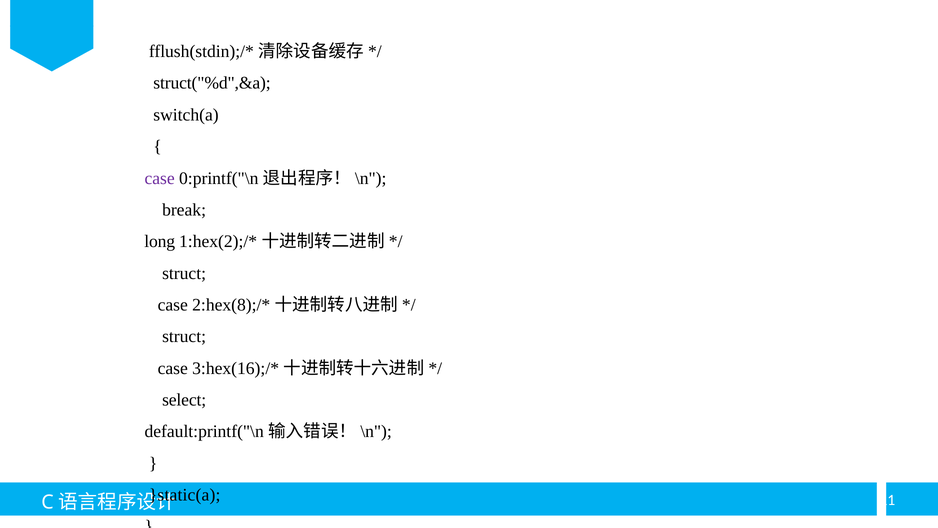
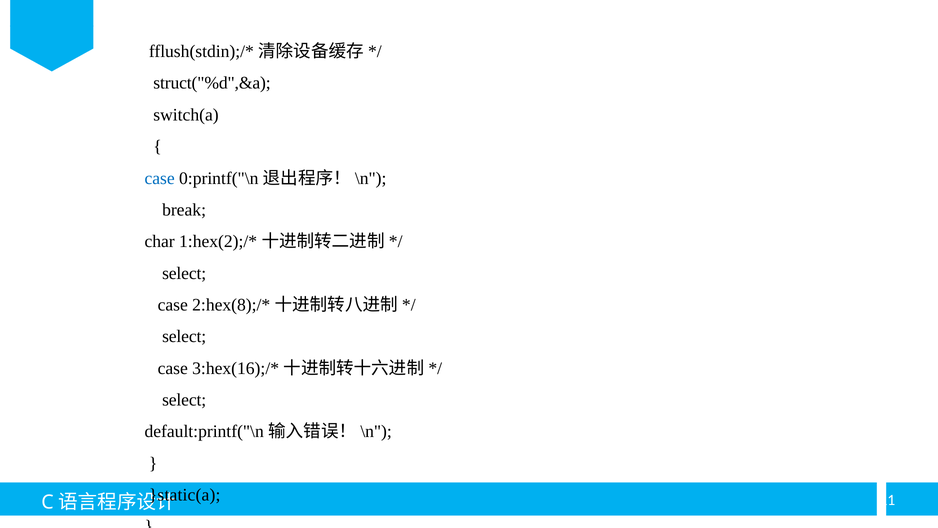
case colour: purple -> blue (160, 178)
long: long -> char (160, 241)
struct: struct -> select (184, 273)
struct: struct -> select (184, 336)
